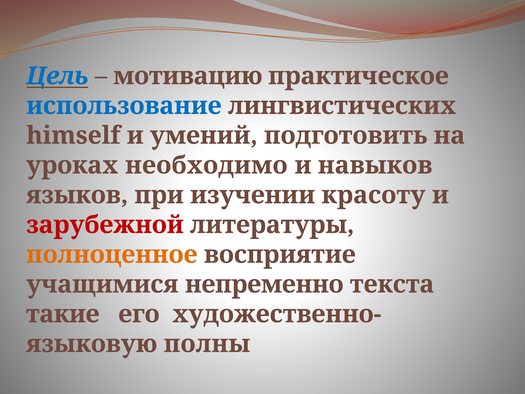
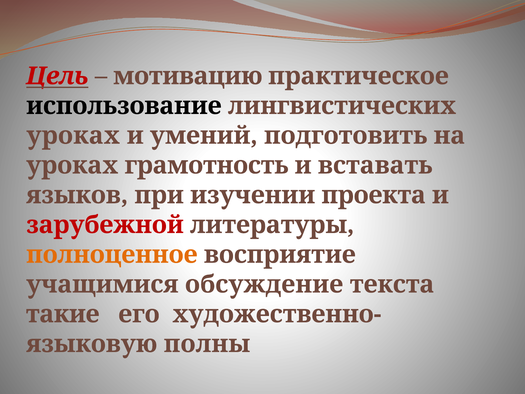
Цель colour: blue -> red (57, 76)
использование colour: blue -> black (124, 106)
himself: himself -> уроках (73, 135)
необходимо: необходимо -> грамотность (207, 165)
навыков: навыков -> вставать (375, 165)
красоту: красоту -> проекта (374, 195)
непременно: непременно -> обсуждение (264, 284)
